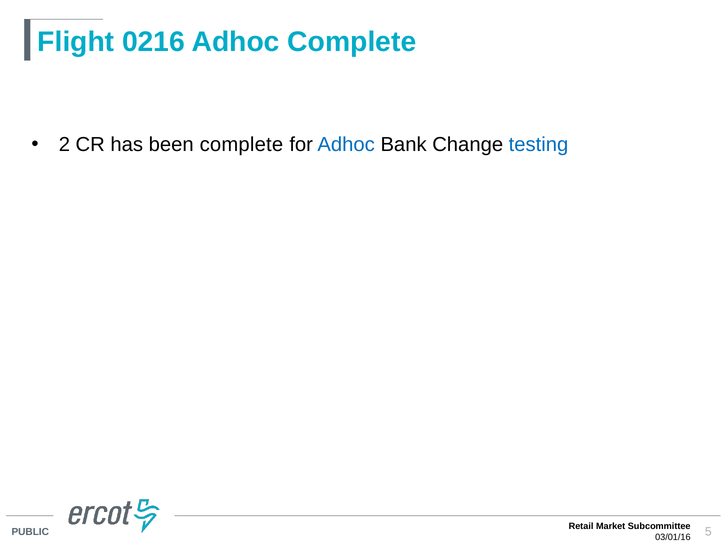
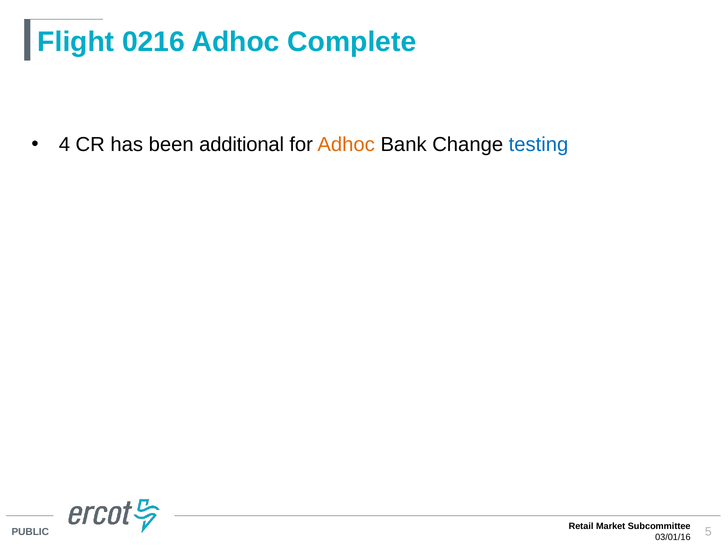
2: 2 -> 4 (64, 145)
been complete: complete -> additional (242, 145)
Adhoc colour: blue -> orange (346, 145)
